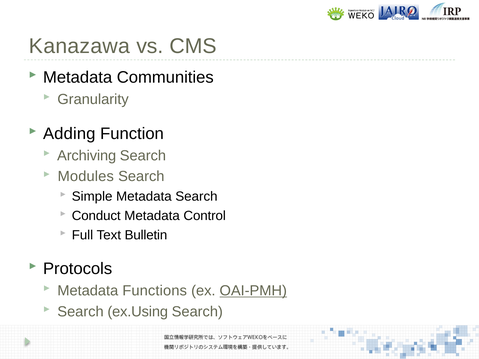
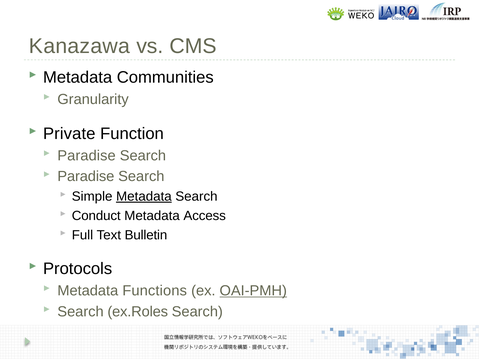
Adding: Adding -> Private (69, 134)
Archiving: Archiving -> Paradise (87, 156)
Modules: Modules -> Paradise (86, 177)
Metadata underline: none -> present (144, 197)
Control: Control -> Access (205, 216)
ex.Using: ex.Using -> ex.Roles (138, 312)
